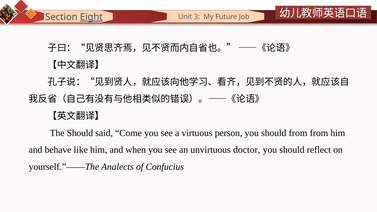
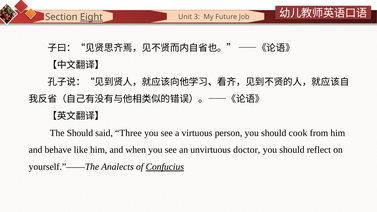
Come: Come -> Three (128, 133)
should from: from -> cook (298, 133)
Confucius underline: none -> present (165, 167)
